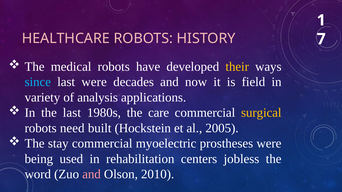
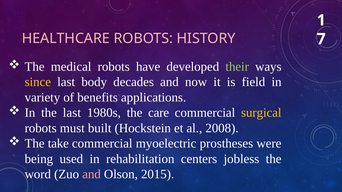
their colour: yellow -> light green (237, 67)
since colour: light blue -> yellow (38, 82)
last were: were -> body (94, 82)
analysis: analysis -> benefits (98, 98)
need: need -> must (72, 128)
2005: 2005 -> 2008 (222, 128)
stay: stay -> take (58, 144)
2010: 2010 -> 2015 (158, 174)
